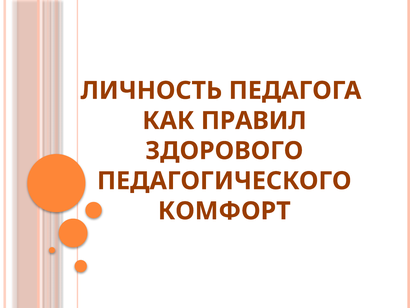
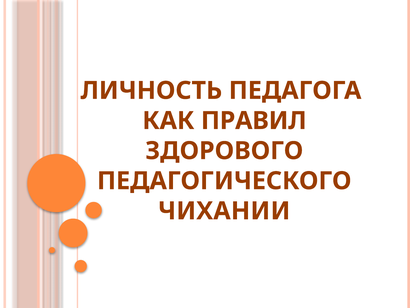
КОМФОРТ: КОМФОРТ -> ЧИХАНИИ (224, 211)
